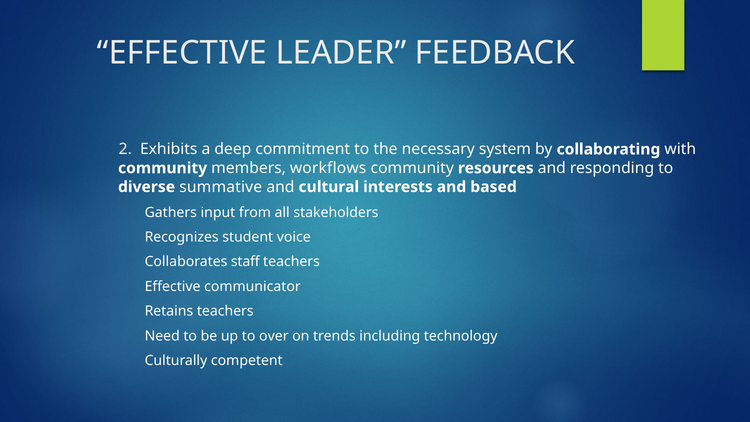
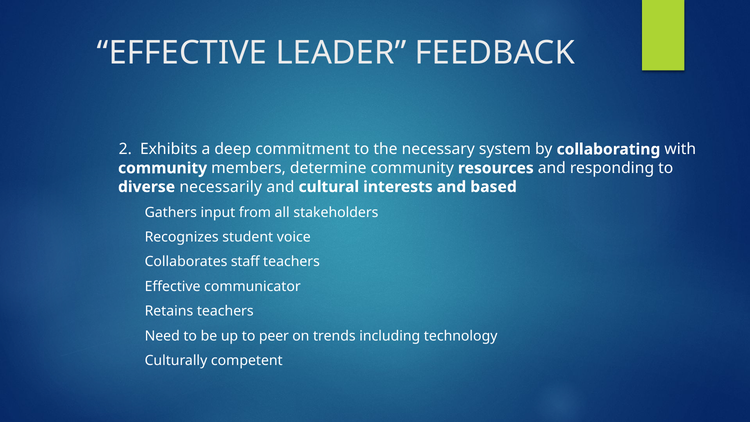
workflows: workflows -> determine (328, 168)
summative: summative -> necessarily (221, 187)
over: over -> peer (274, 336)
